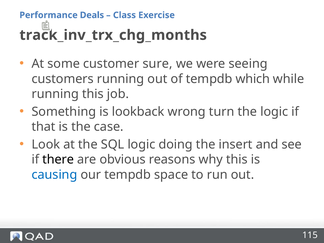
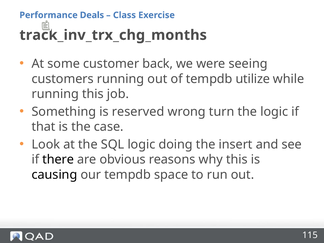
sure: sure -> back (158, 64)
which: which -> utilize (253, 79)
lookback: lookback -> reserved (138, 112)
causing colour: blue -> black (54, 175)
